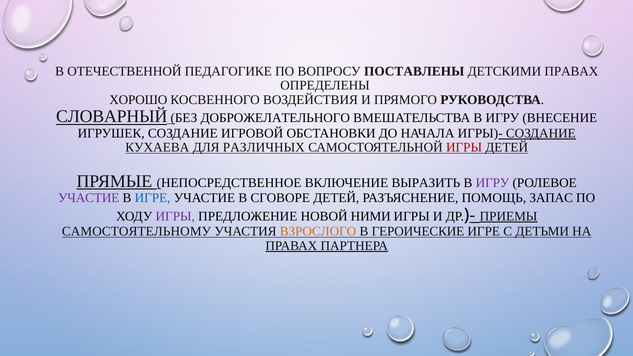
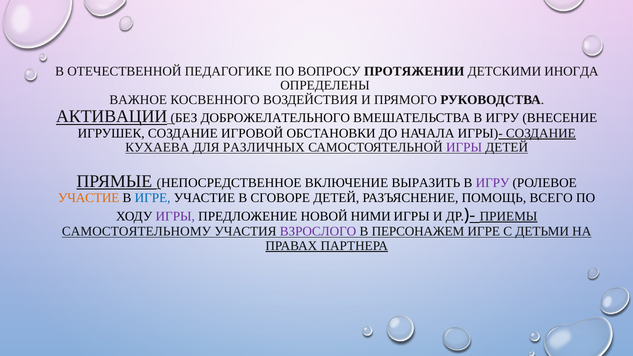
ПОСТАВЛЕНЫ: ПОСТАВЛЕНЫ -> ПРОТЯЖЕНИИ (414, 71)
ДЕТСКИМИ ПРАВАХ: ПРАВАХ -> ИНОГДА (571, 71)
ХОРОШО: ХОРОШО -> ВАЖНОЕ (138, 100)
СЛОВАРНЫЙ: СЛОВАРНЫЙ -> АКТИВАЦИИ (112, 116)
ИГРЫ colour: red -> purple (464, 148)
УЧАСТИЕ colour: purple -> orange (89, 198)
ЗАПАС: ЗАПАС -> ВСЕГО (551, 198)
ВЗРОСЛОГО colour: orange -> purple (318, 232)
ГЕРОИЧЕСКИЕ: ГЕРОИЧЕСКИЕ -> ПЕРСОНАЖЕМ (418, 232)
